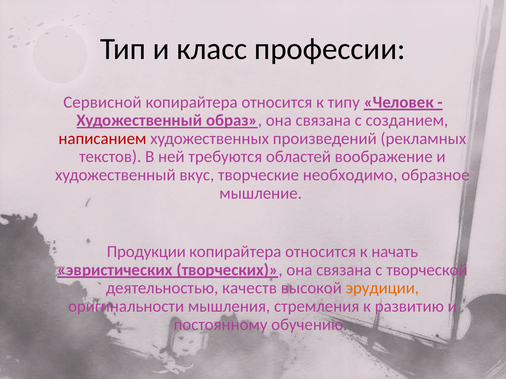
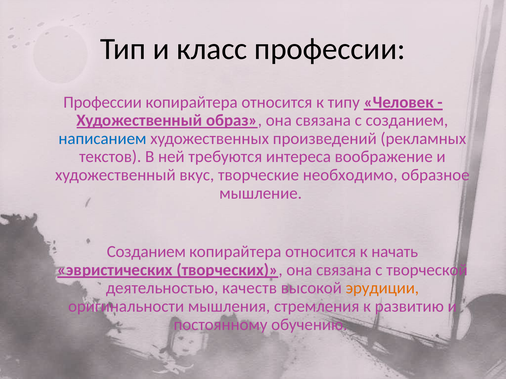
Сервисной: Сервисной -> Профессии (103, 102)
написанием colour: red -> blue (102, 139)
областей: областей -> интереса (298, 157)
Продукции: Продукции -> Созданием (146, 252)
